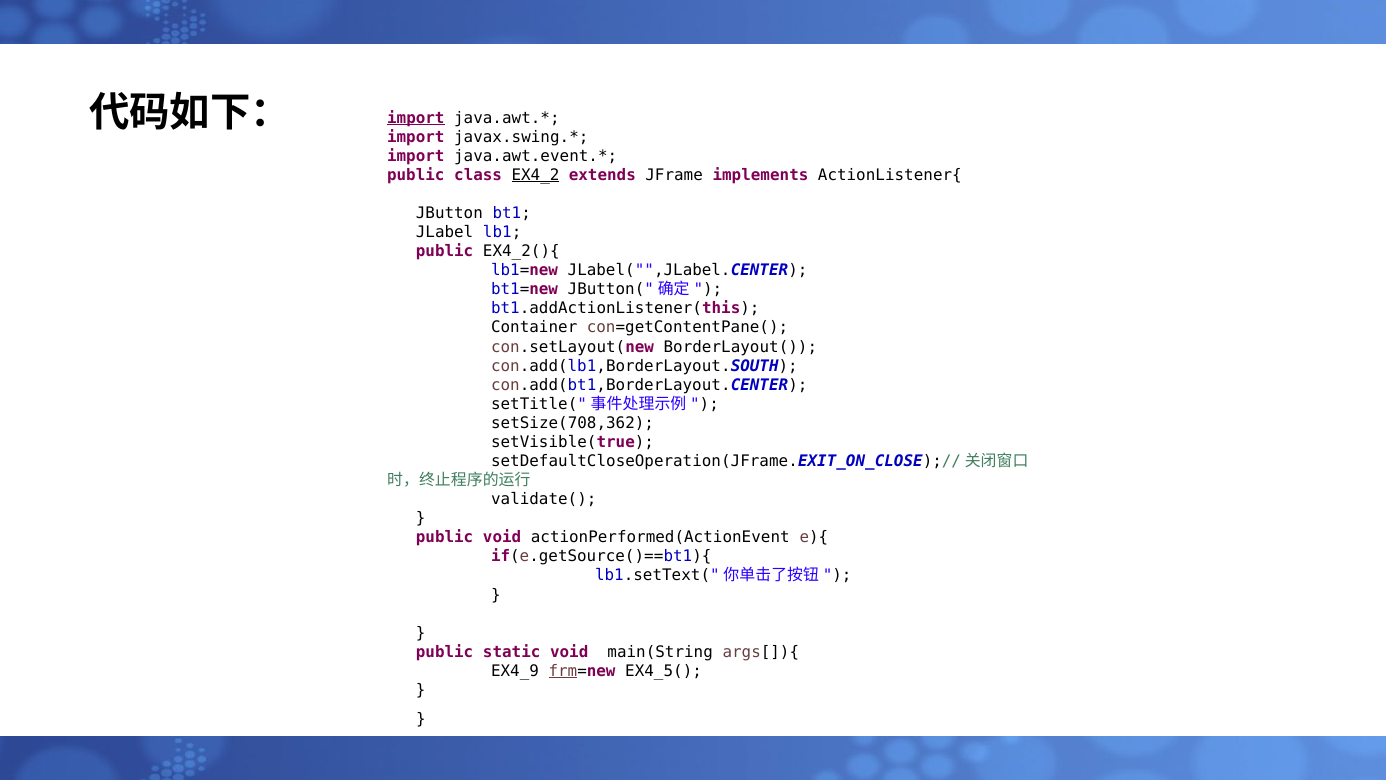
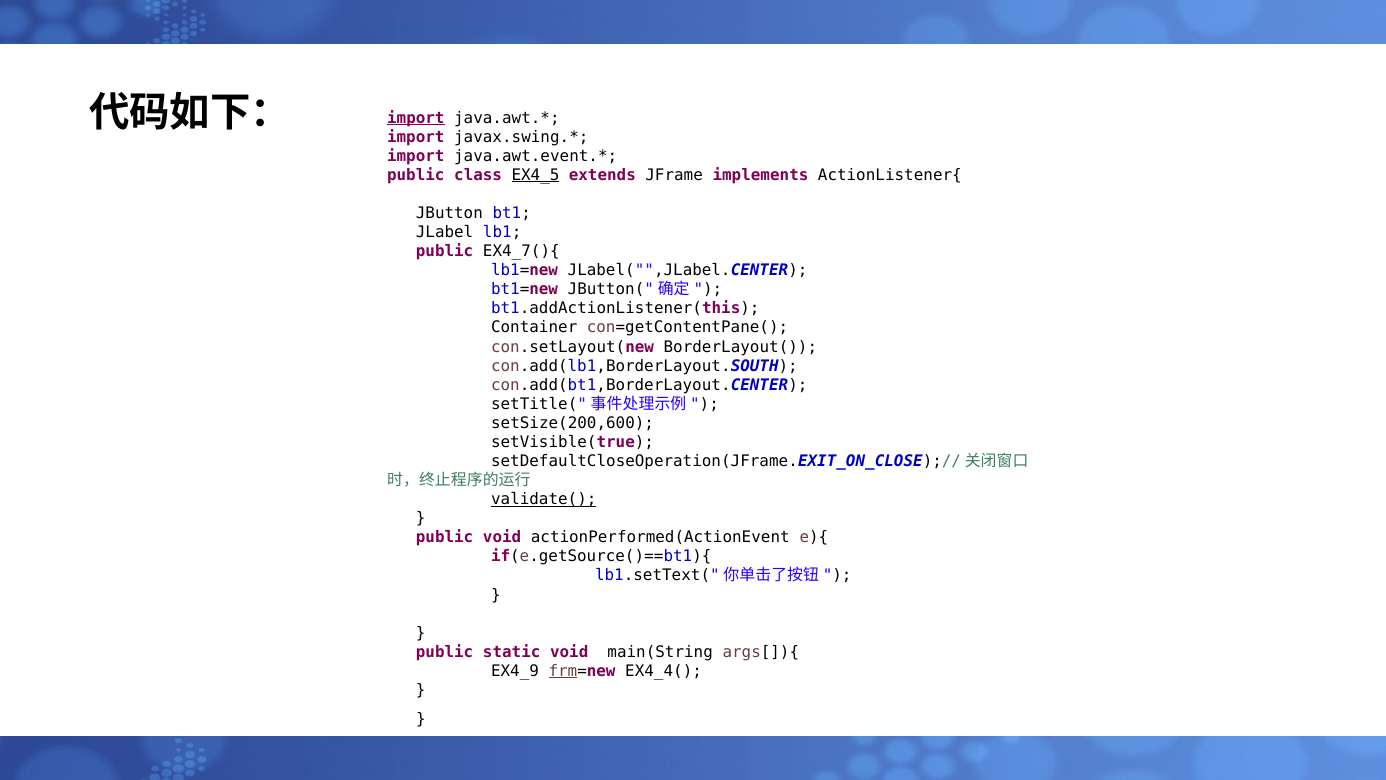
EX4_2: EX4_2 -> EX4_5 (535, 175)
EX4_2(){: EX4_2(){ -> EX4_7(){ (521, 251)
setSize(708,362: setSize(708,362 -> setSize(200,600 (573, 423)
validate( underline: none -> present (544, 499)
EX4_5(: EX4_5( -> EX4_4( (664, 671)
